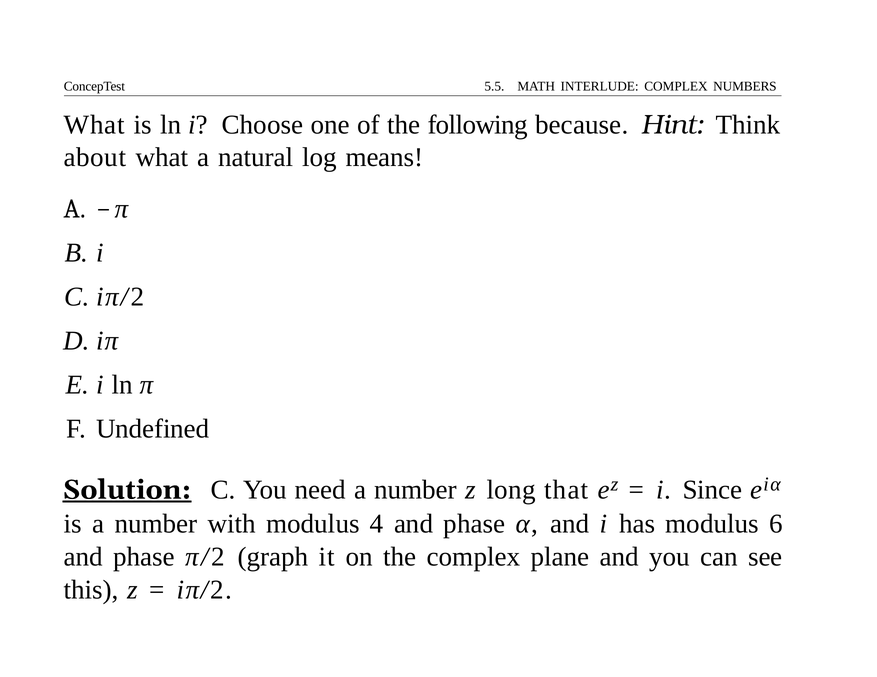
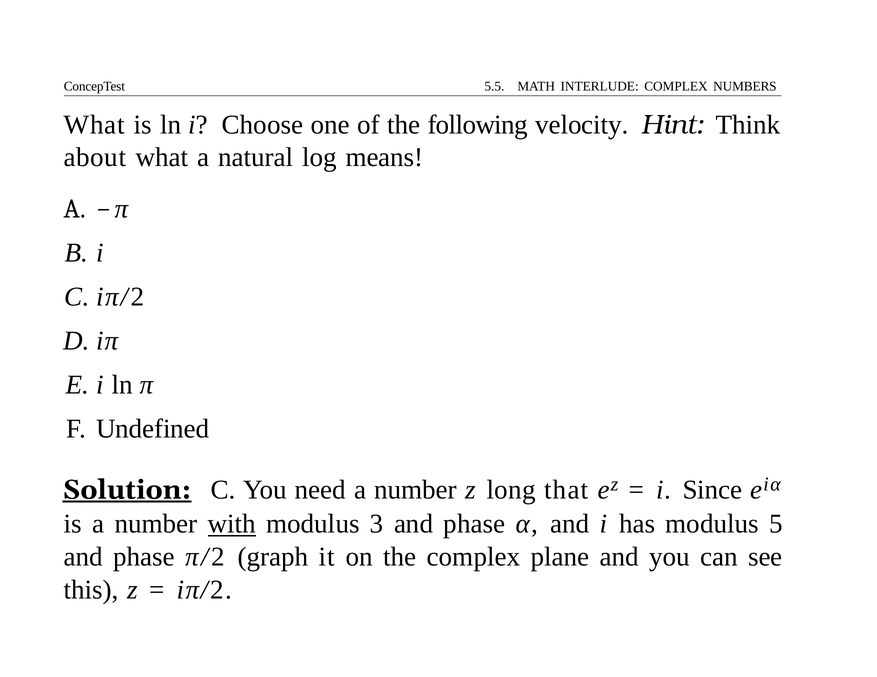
because: because -> velocity (582, 125)
with underline: none -> present (232, 525)
4: 4 -> 3 (377, 525)
6: 6 -> 5 (776, 525)
